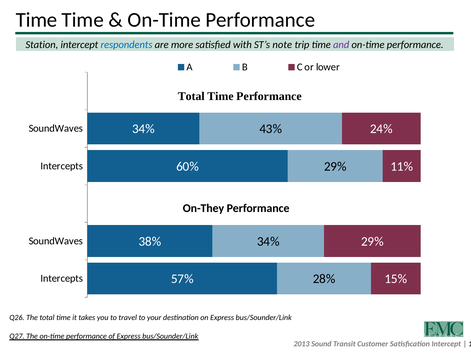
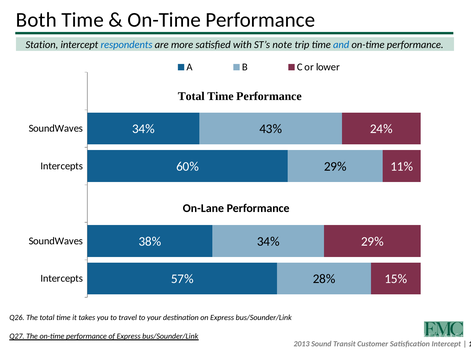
Time: Time -> Both (36, 20)
and colour: purple -> blue (341, 45)
On-They: On-They -> On-Lane (203, 208)
